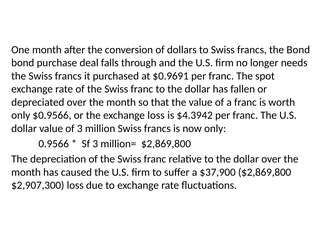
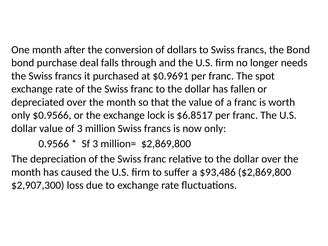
exchange loss: loss -> lock (156, 115)
$4.3942: $4.3942 -> $6.8517 (195, 115)
$37,900: $37,900 -> $93,486 (218, 172)
